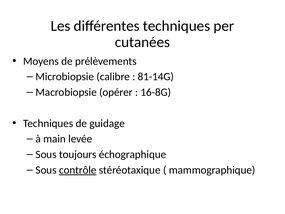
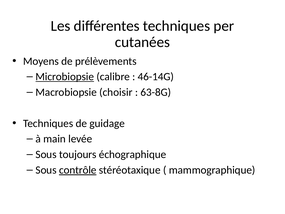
Microbiopsie underline: none -> present (65, 77)
81-14G: 81-14G -> 46-14G (156, 77)
opérer: opérer -> choisir (116, 92)
16-8G: 16-8G -> 63-8G (156, 92)
